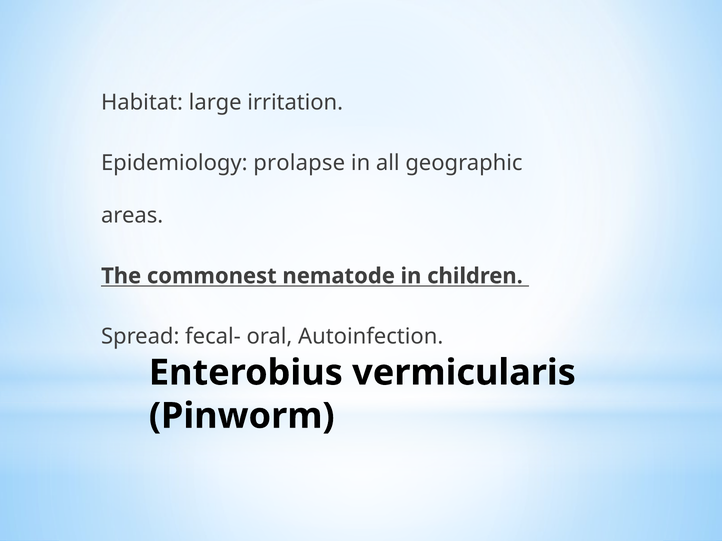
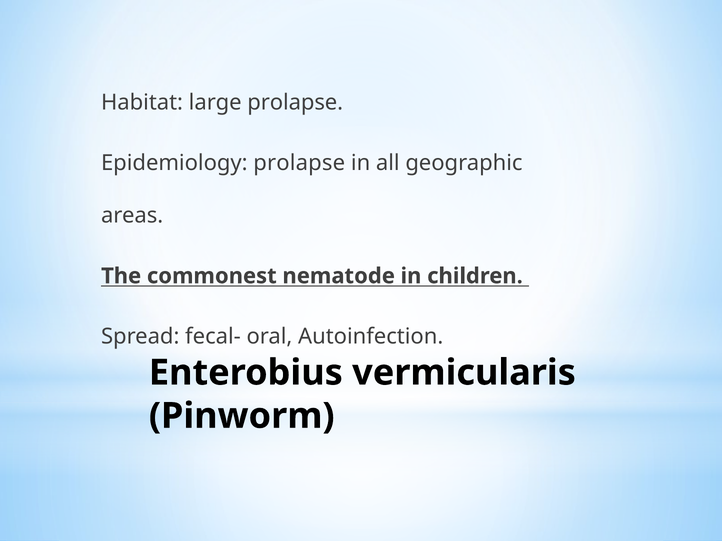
large irritation: irritation -> prolapse (295, 103)
